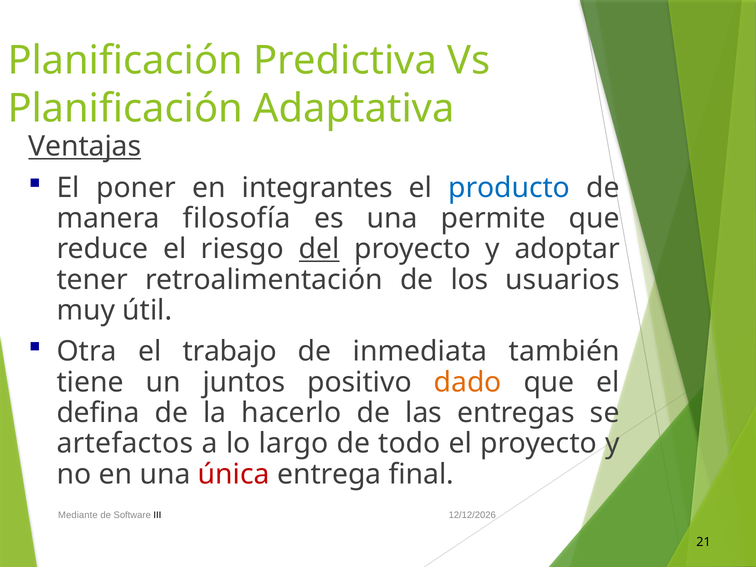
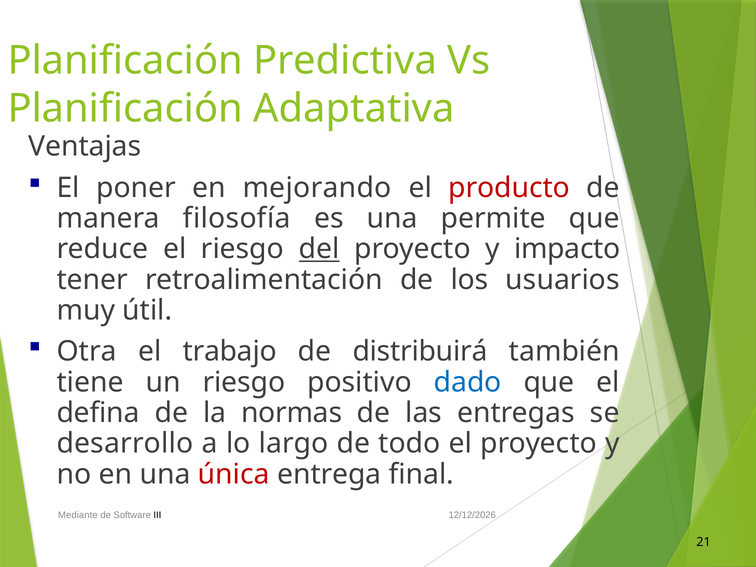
Ventajas underline: present -> none (85, 147)
integrantes: integrantes -> mejorando (317, 188)
producto colour: blue -> red (509, 188)
adoptar: adoptar -> impacto (567, 249)
inmediata: inmediata -> distribuirá (420, 352)
un juntos: juntos -> riesgo (244, 382)
dado colour: orange -> blue (468, 382)
hacerlo: hacerlo -> normas (292, 413)
artefactos: artefactos -> desarrollo (125, 443)
